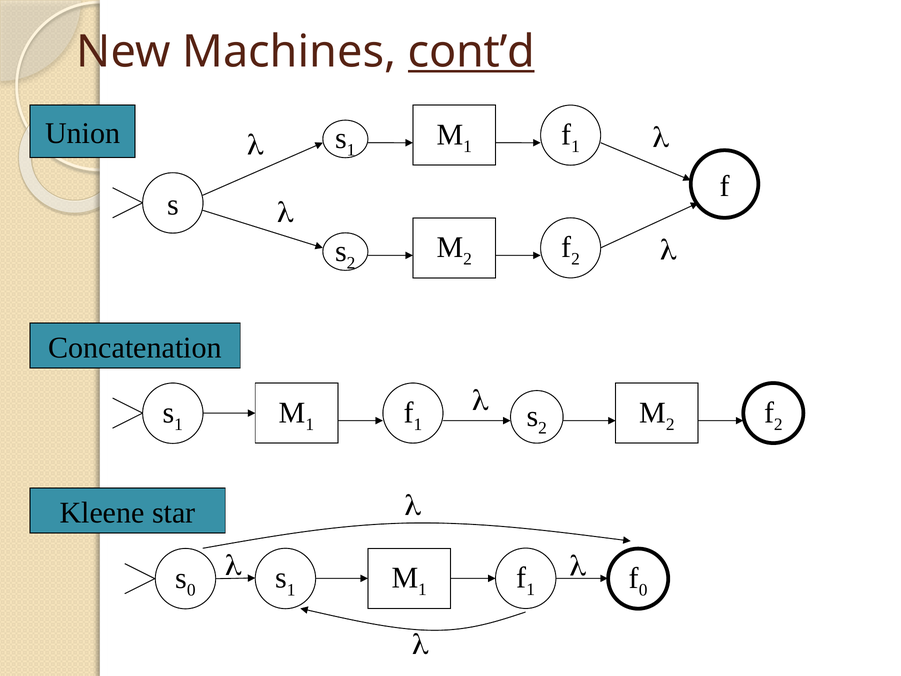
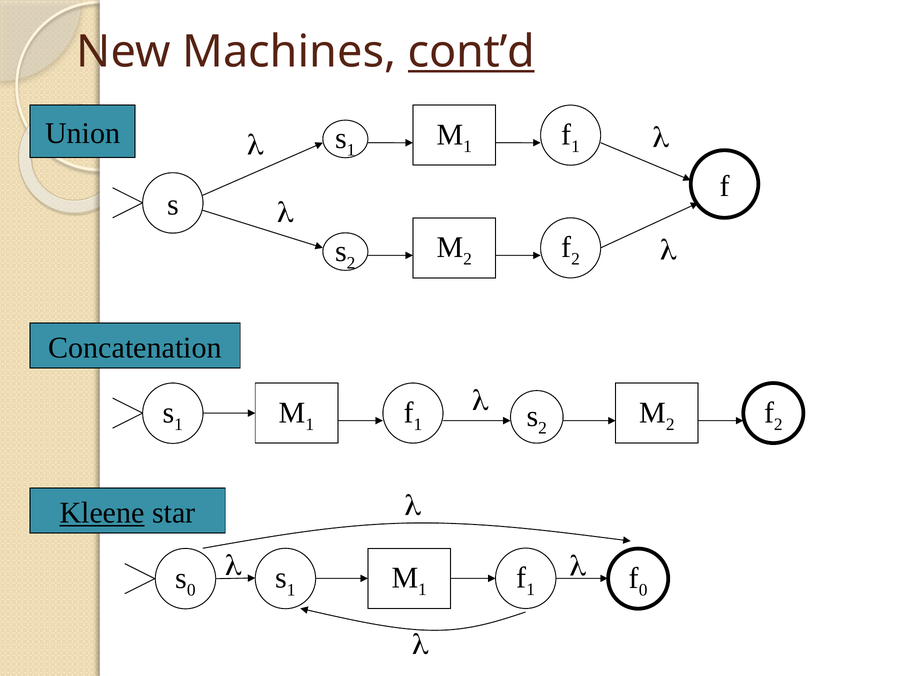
Kleene underline: none -> present (102, 513)
